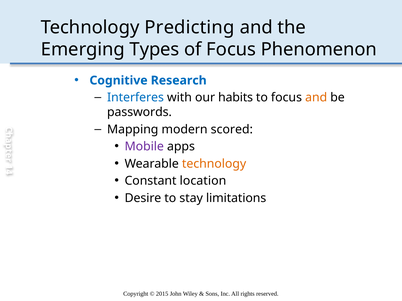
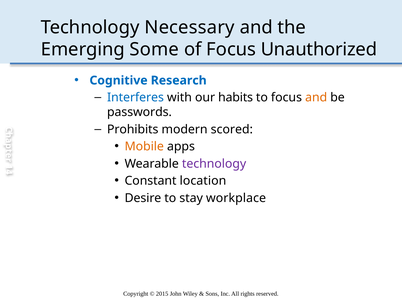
Predicting: Predicting -> Necessary (190, 27)
Types: Types -> Some (154, 50)
Phenomenon: Phenomenon -> Unauthorized (319, 50)
Mapping: Mapping -> Prohibits (133, 130)
Mobile colour: purple -> orange (144, 147)
technology colour: orange -> purple (214, 164)
limitations: limitations -> workplace (236, 198)
